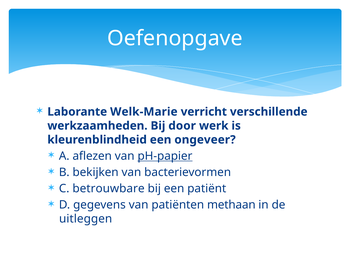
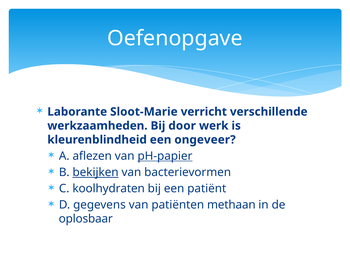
Welk-Marie: Welk-Marie -> Sloot-Marie (144, 112)
bekijken underline: none -> present (96, 173)
betrouwbare: betrouwbare -> koolhydraten (109, 189)
uitleggen: uitleggen -> oplosbaar (86, 219)
